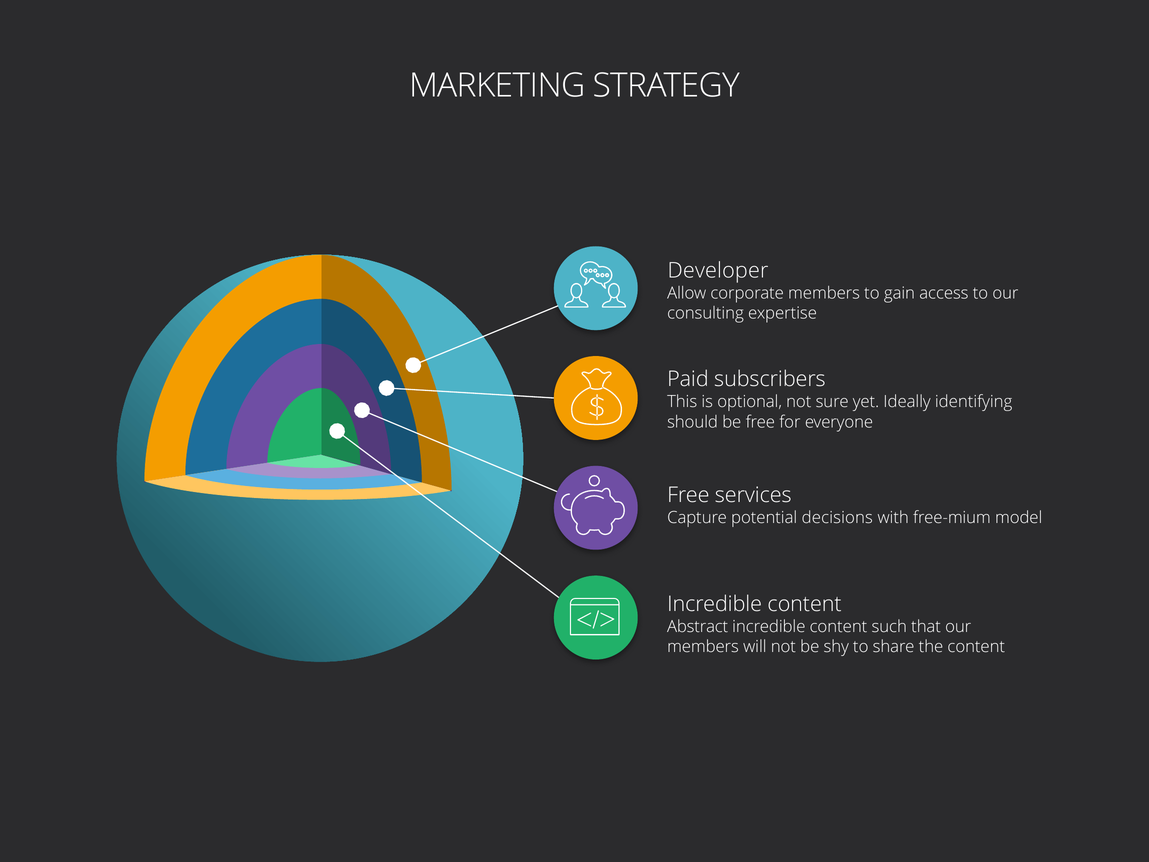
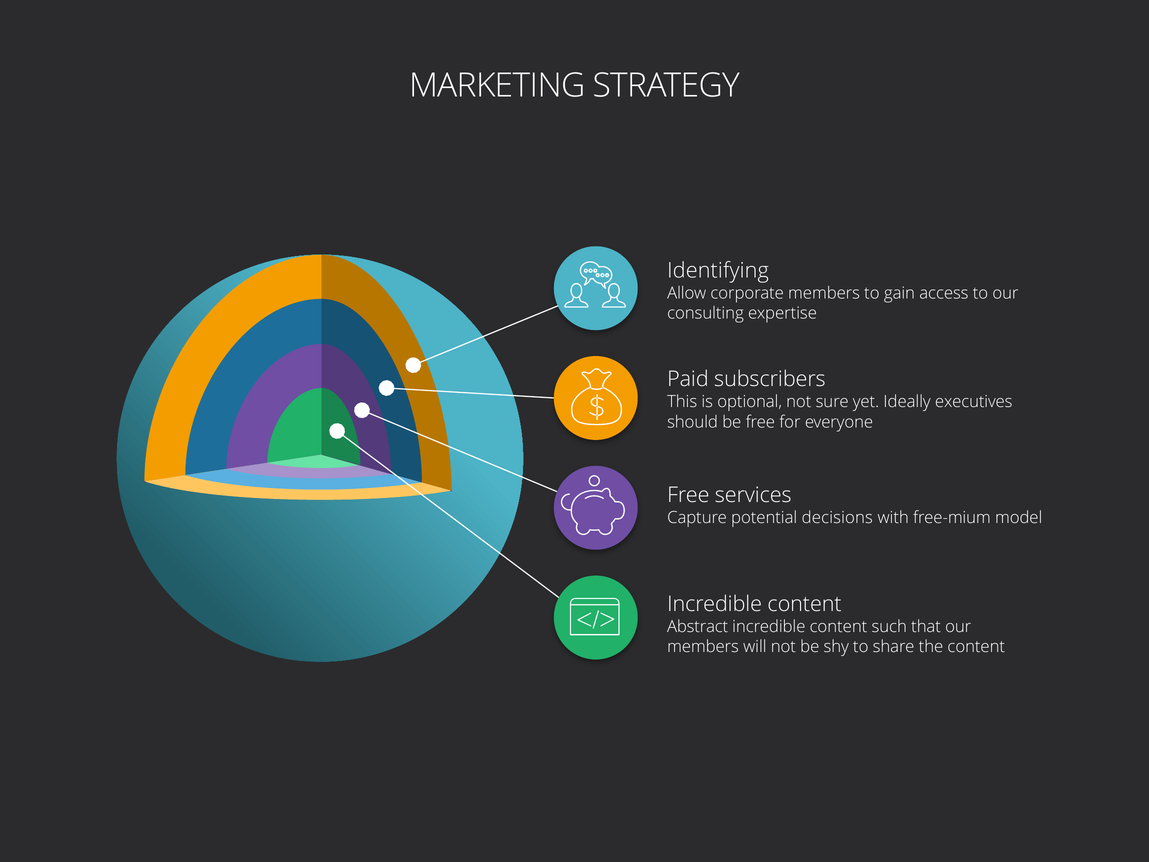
Developer: Developer -> Identifying (718, 270)
identifying: identifying -> executives (974, 402)
